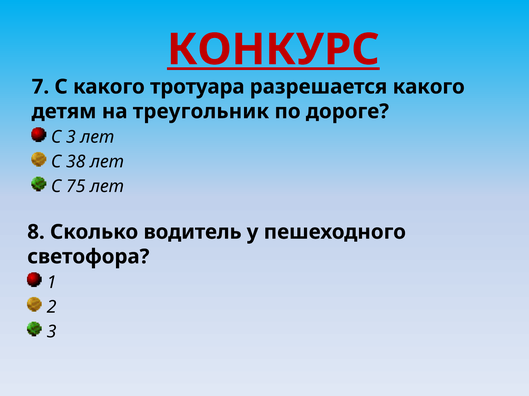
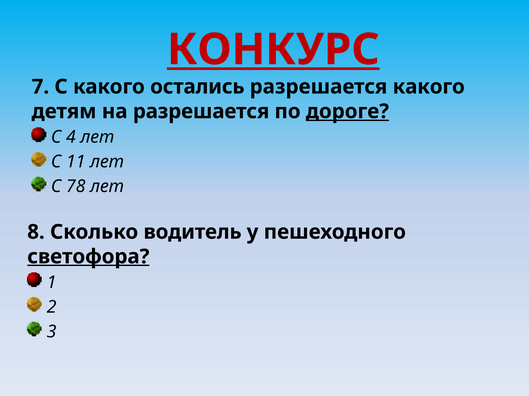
тротуара: тротуара -> остались (197, 87)
на треугольник: треугольник -> разрешается (201, 112)
дороге underline: none -> present (347, 112)
С 3: 3 -> 4 (71, 137)
38: 38 -> 11 (76, 162)
75: 75 -> 78 (76, 187)
светофора underline: none -> present (88, 257)
